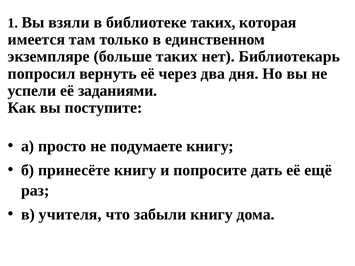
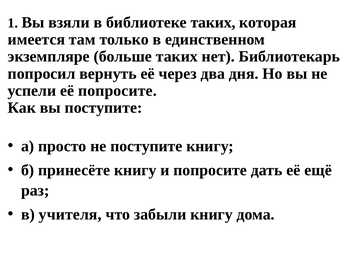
её заданиями: заданиями -> попросите (117, 91)
не подумаете: подумаете -> поступите (146, 146)
